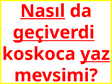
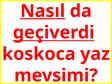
yaz underline: present -> none (95, 54)
